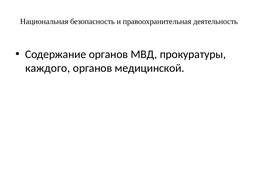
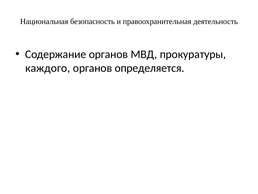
медицинской: медицинской -> определяется (150, 68)
